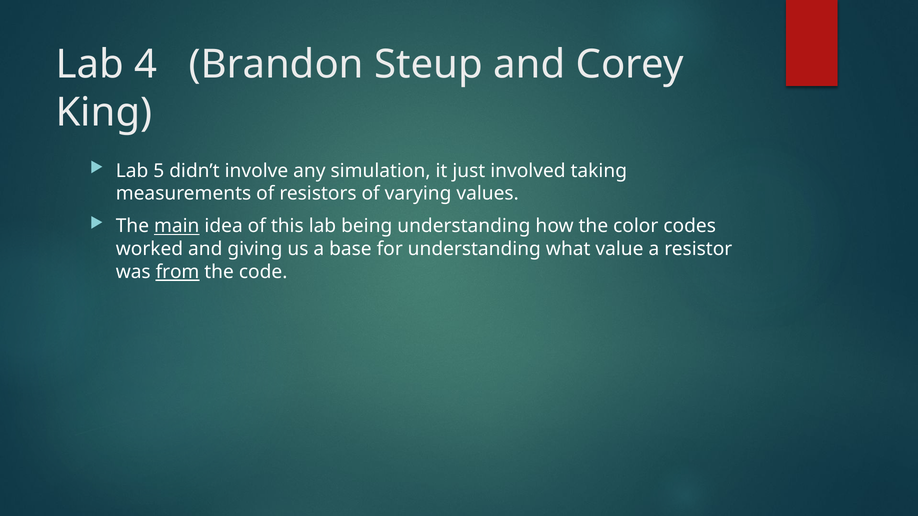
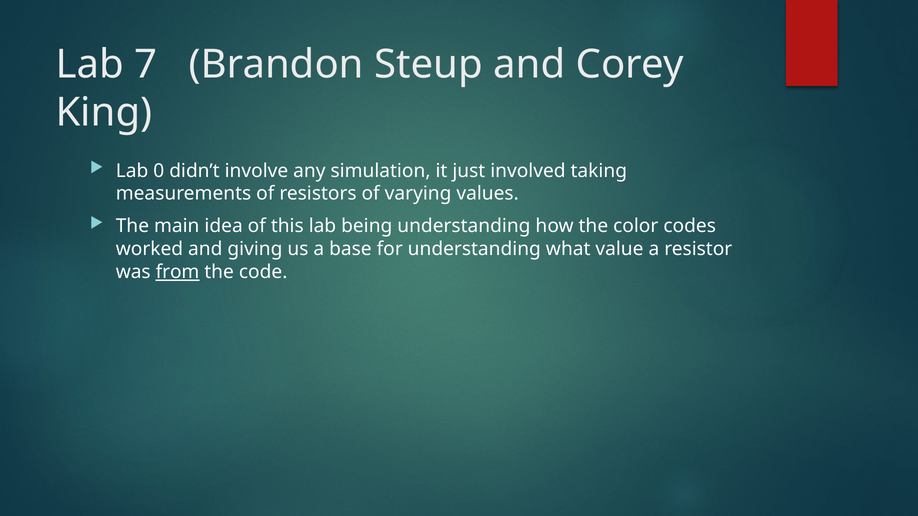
4: 4 -> 7 (146, 64)
5: 5 -> 0 (159, 171)
main underline: present -> none (177, 226)
